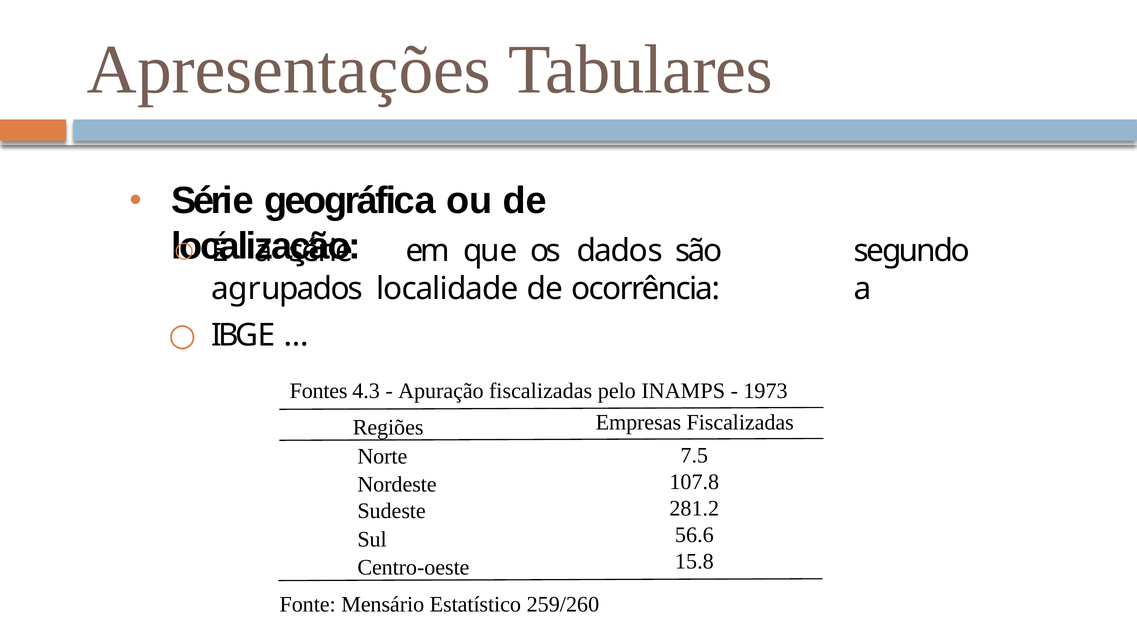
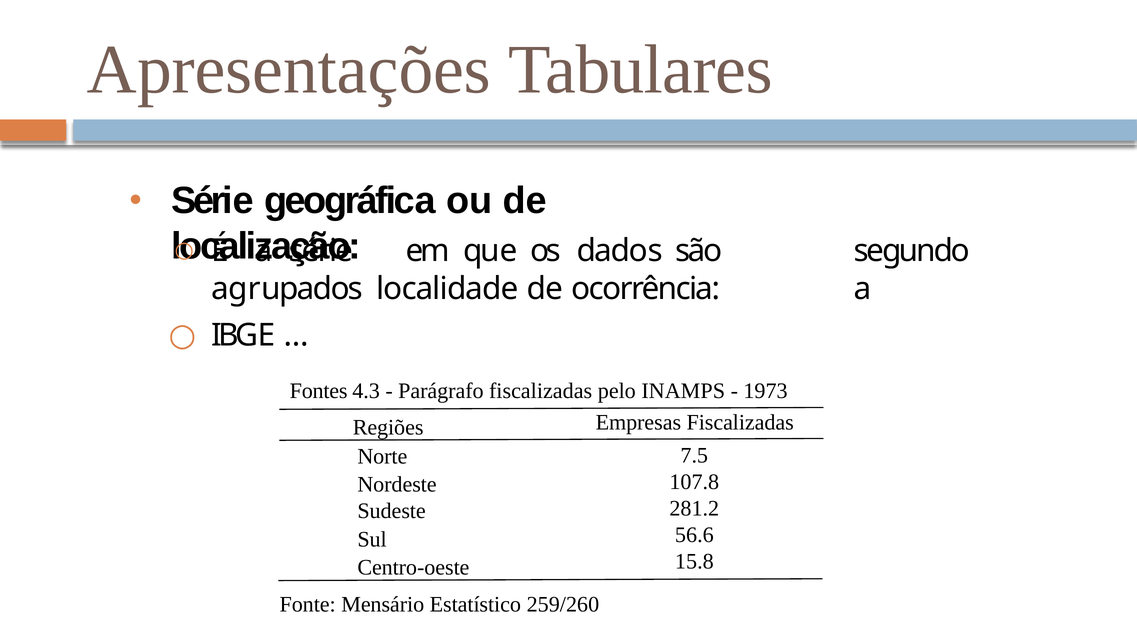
Apuração: Apuração -> Parágrafo (441, 390)
